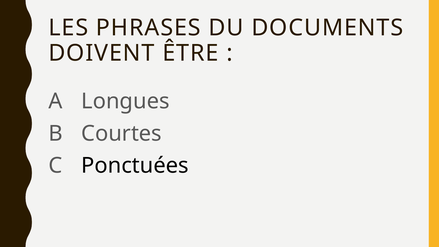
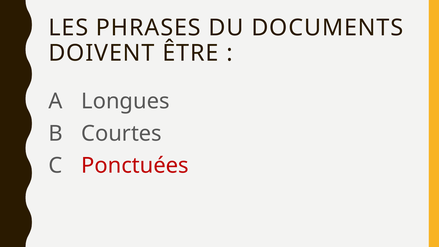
Ponctuées colour: black -> red (135, 166)
